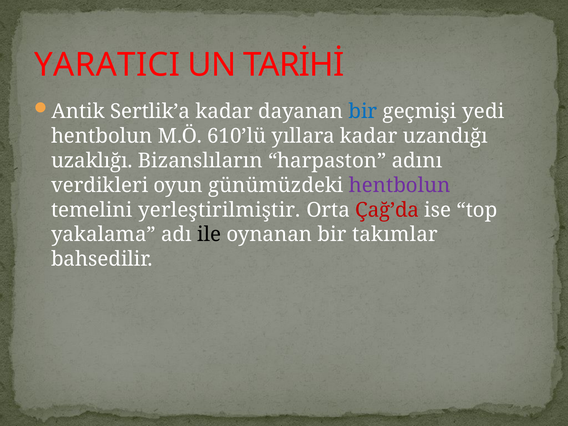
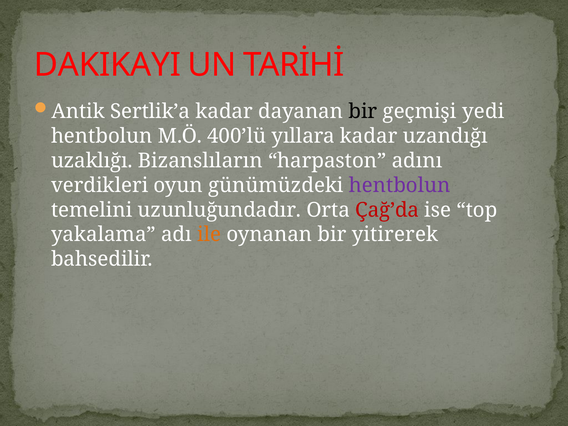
YARATICI: YARATICI -> DAKIKAYI (107, 65)
bir colour: blue -> black (363, 111)
610’lü: 610’lü -> 400’lü (237, 136)
yerleştirilmiştir: yerleştirilmiştir -> uzunluğundadır (219, 210)
ile colour: black -> orange (209, 235)
takımlar: takımlar -> yitirerek (395, 235)
